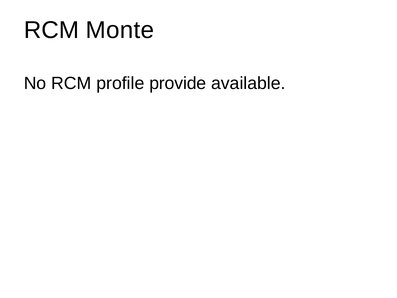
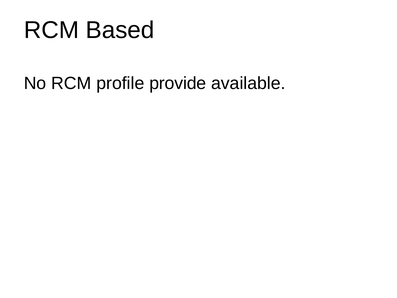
Monte: Monte -> Based (120, 30)
